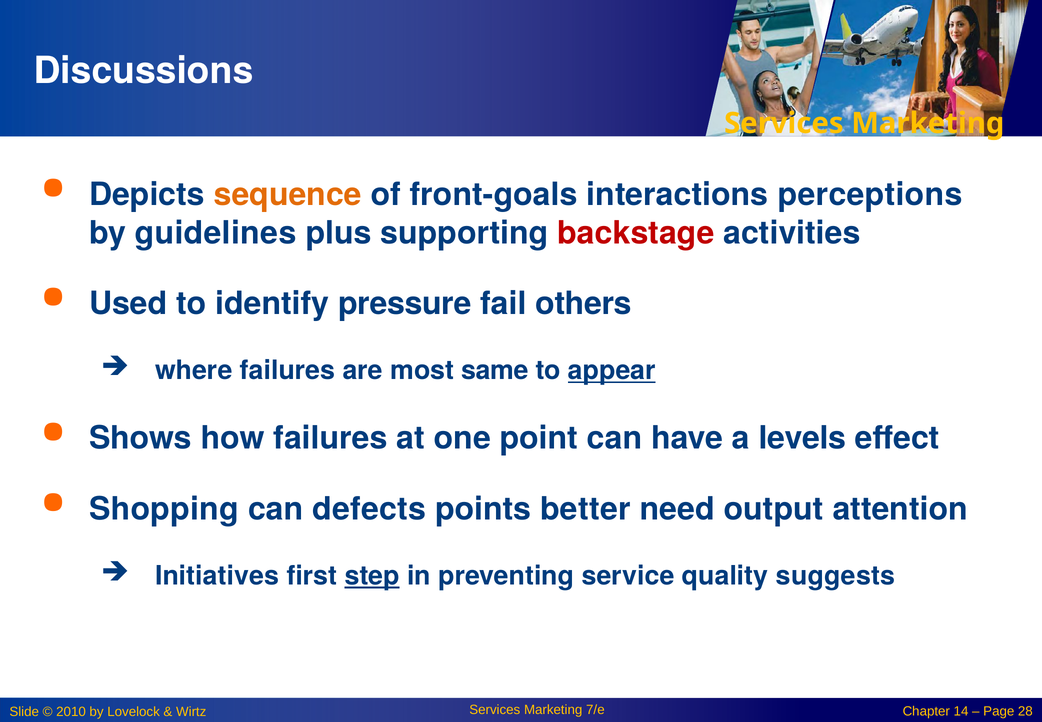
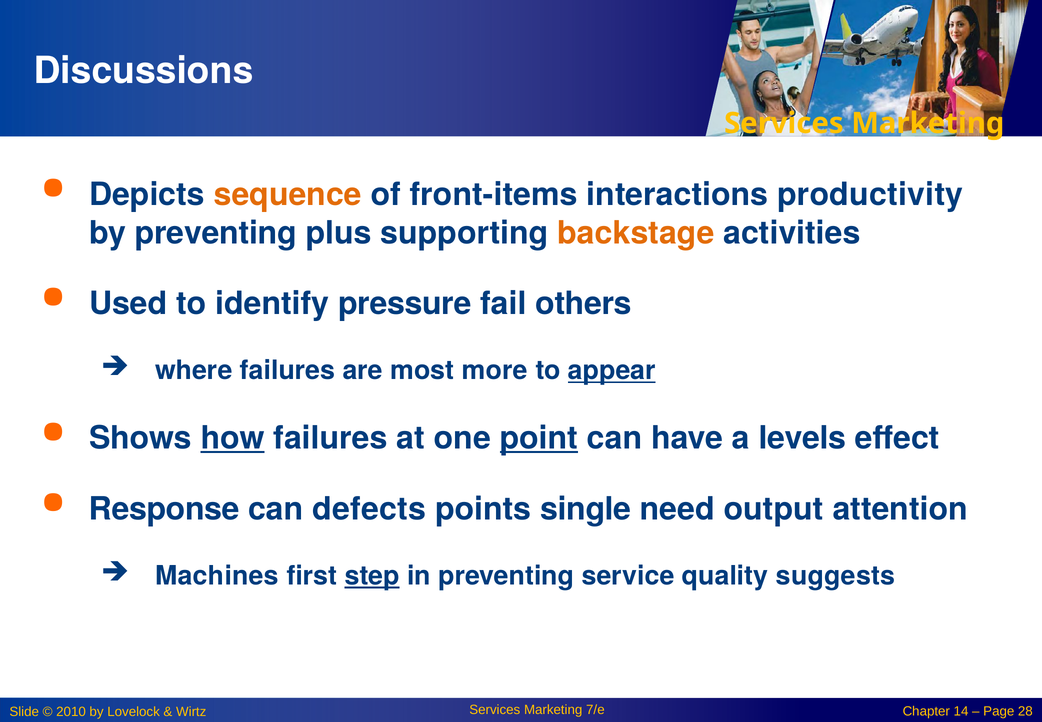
front-goals: front-goals -> front-items (494, 194)
perceptions: perceptions -> productivity (870, 194)
by guidelines: guidelines -> preventing (216, 233)
backstage colour: red -> orange (636, 233)
same: same -> more (495, 370)
how underline: none -> present (233, 438)
point underline: none -> present (539, 438)
Shopping: Shopping -> Response (164, 509)
better: better -> single (586, 509)
Initiatives: Initiatives -> Machines (217, 576)
